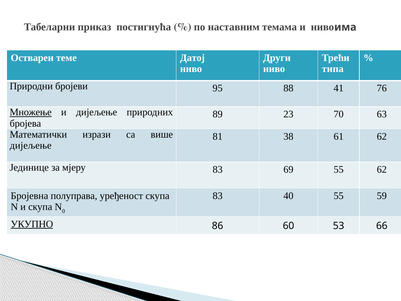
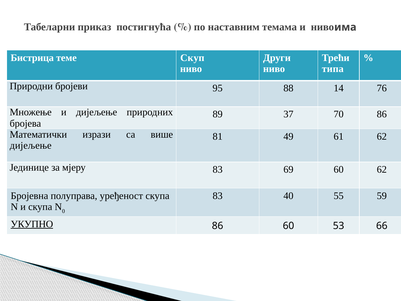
Остварен: Остварен -> Бистрица (32, 58)
Датој: Датој -> Скуп (192, 58)
41: 41 -> 14 (339, 88)
Множење underline: present -> none (31, 112)
23: 23 -> 37 (288, 114)
70 63: 63 -> 86 (382, 114)
38: 38 -> 49 (288, 136)
69 55: 55 -> 60 (339, 170)
